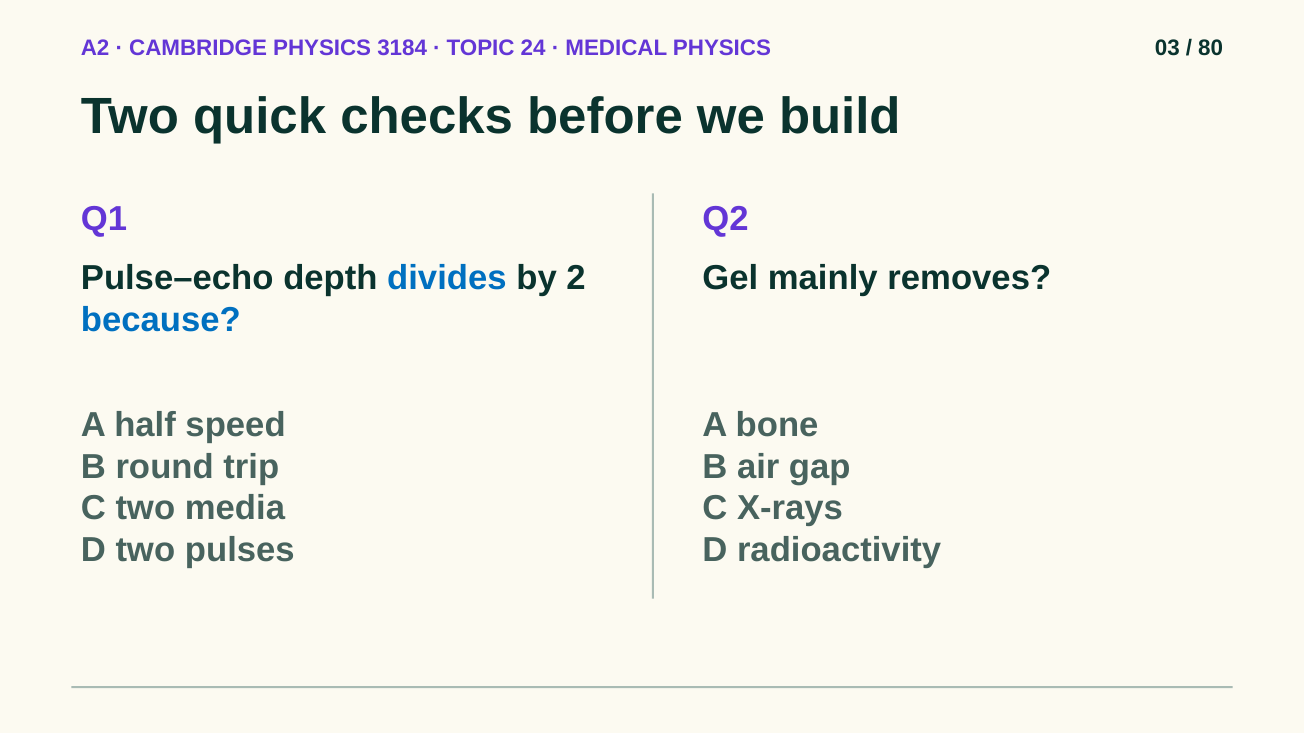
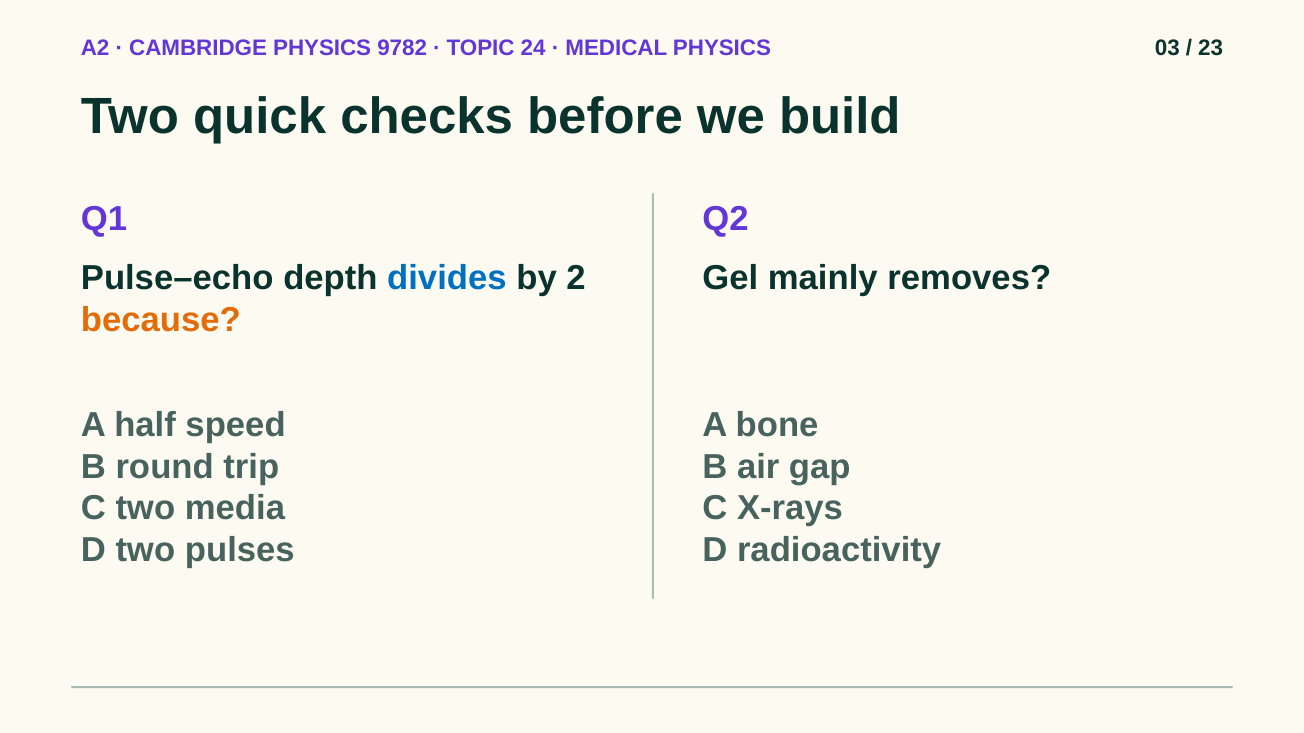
3184: 3184 -> 9782 (402, 48)
80: 80 -> 23 (1211, 48)
because colour: blue -> orange (161, 320)
